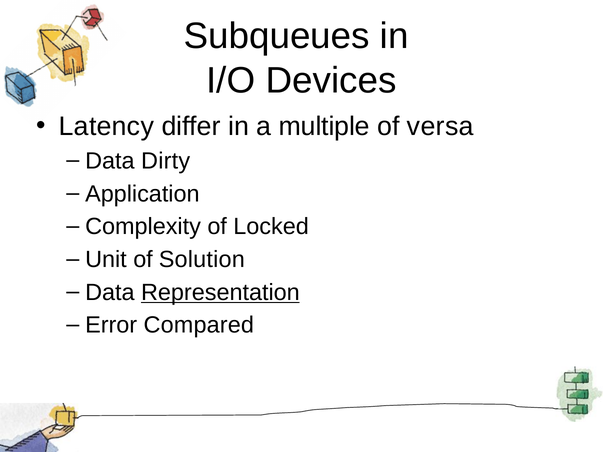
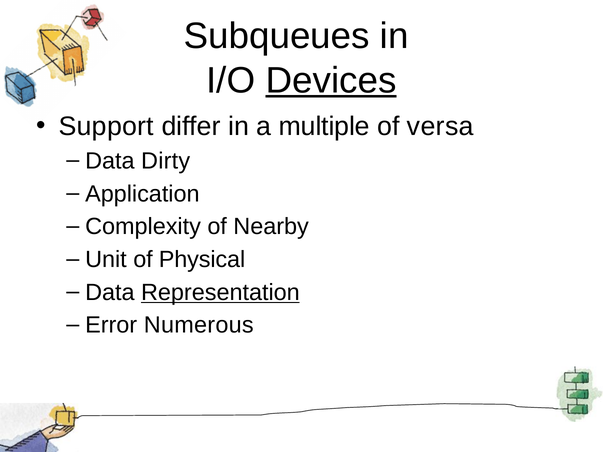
Devices underline: none -> present (331, 80)
Latency: Latency -> Support (106, 126)
Locked: Locked -> Nearby (271, 227)
Solution: Solution -> Physical (202, 260)
Compared: Compared -> Numerous (199, 325)
